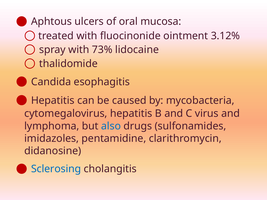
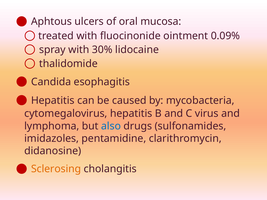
3.12%: 3.12% -> 0.09% (225, 36)
73%: 73% -> 30% (102, 50)
Sclerosing colour: blue -> orange (56, 169)
